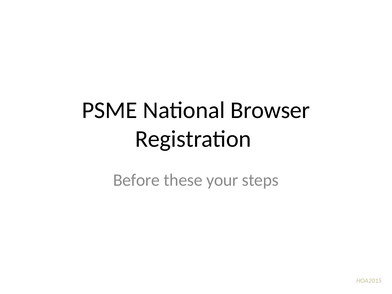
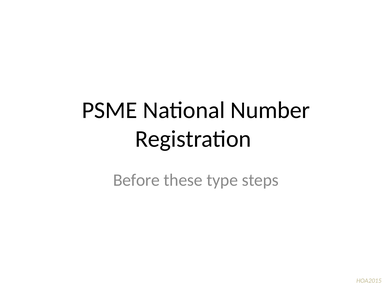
Browser: Browser -> Number (270, 110)
your: your -> type (222, 180)
